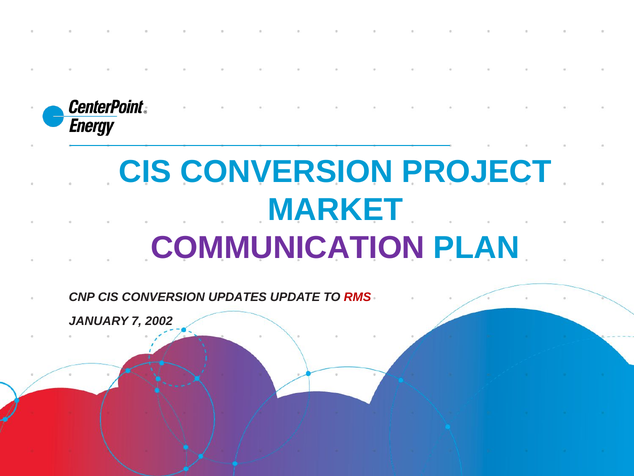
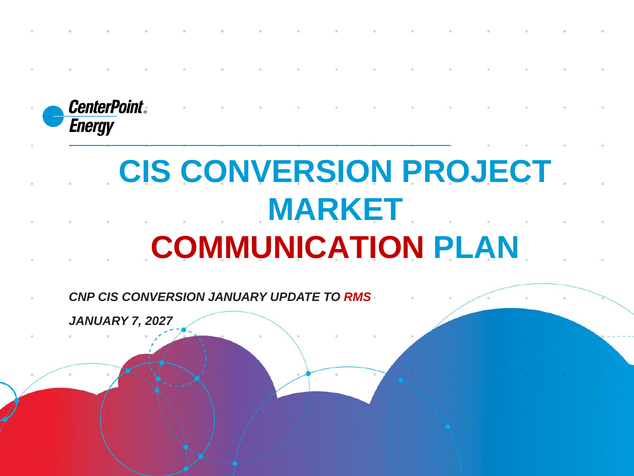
COMMUNICATION colour: purple -> red (288, 248)
CONVERSION UPDATES: UPDATES -> JANUARY (238, 297)
2002: 2002 -> 2027 (159, 321)
